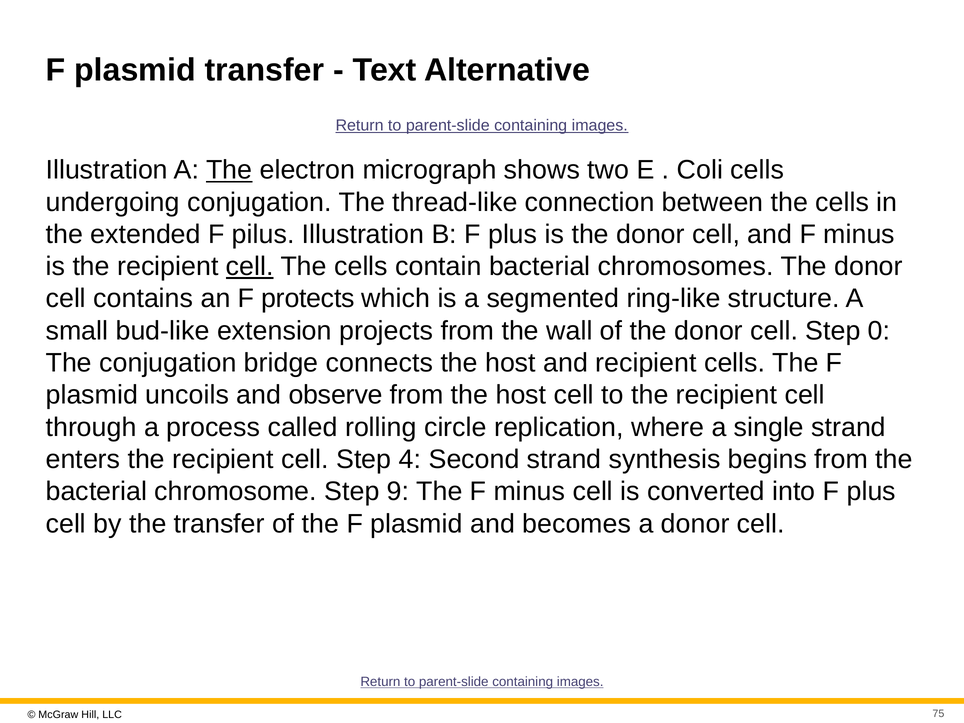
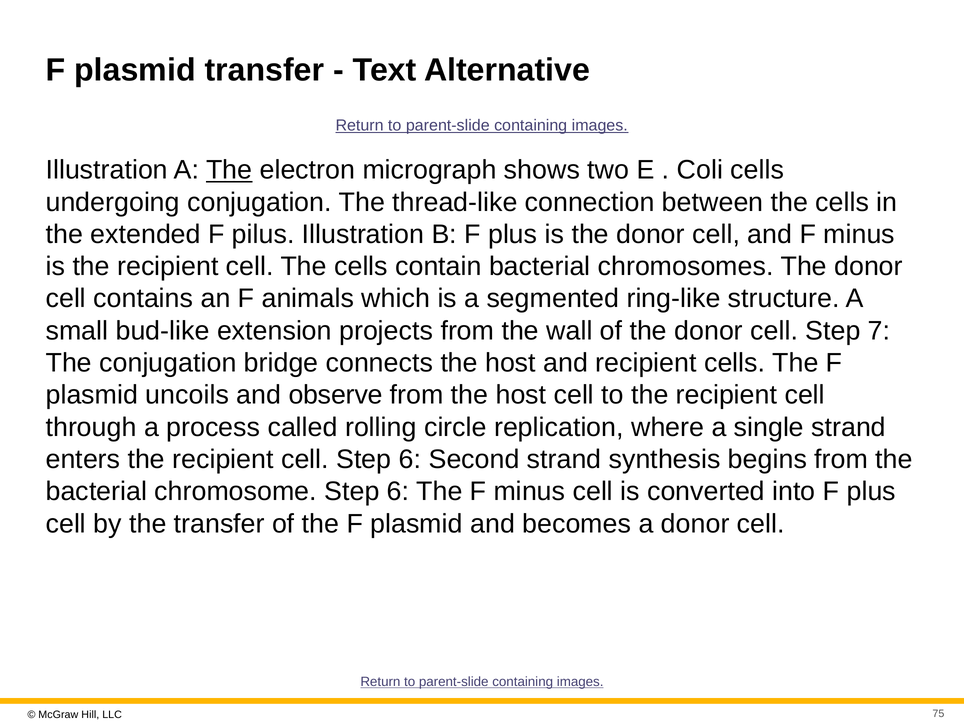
cell underline: present -> none (250, 267)
protects: protects -> animals (308, 299)
0: 0 -> 7 (879, 331)
cell Step 4: 4 -> 6 (410, 459)
chromosome Step 9: 9 -> 6 (398, 492)
